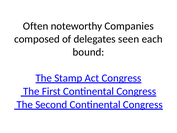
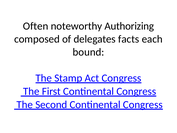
Companies: Companies -> Authorizing (129, 26)
seen: seen -> facts (129, 39)
